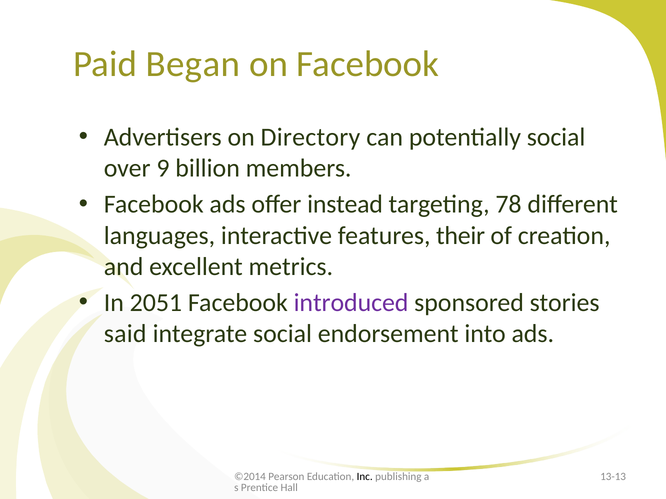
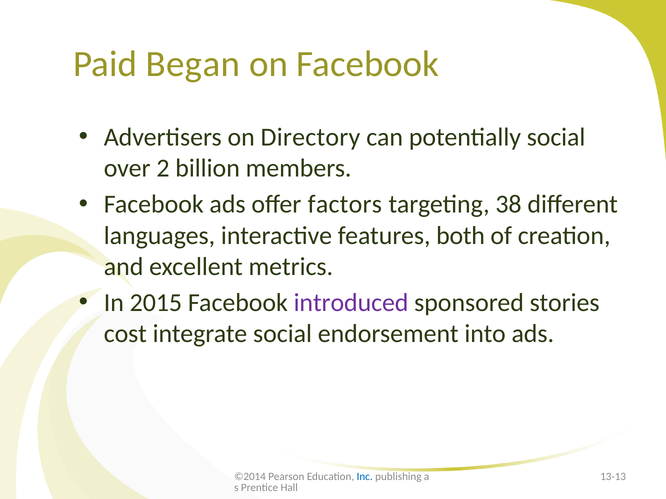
9: 9 -> 2 (163, 168)
instead: instead -> factors (345, 205)
78: 78 -> 38 (508, 205)
their: their -> both (461, 236)
2051: 2051 -> 2015 (156, 303)
said: said -> cost (125, 334)
Inc colour: black -> blue (365, 477)
